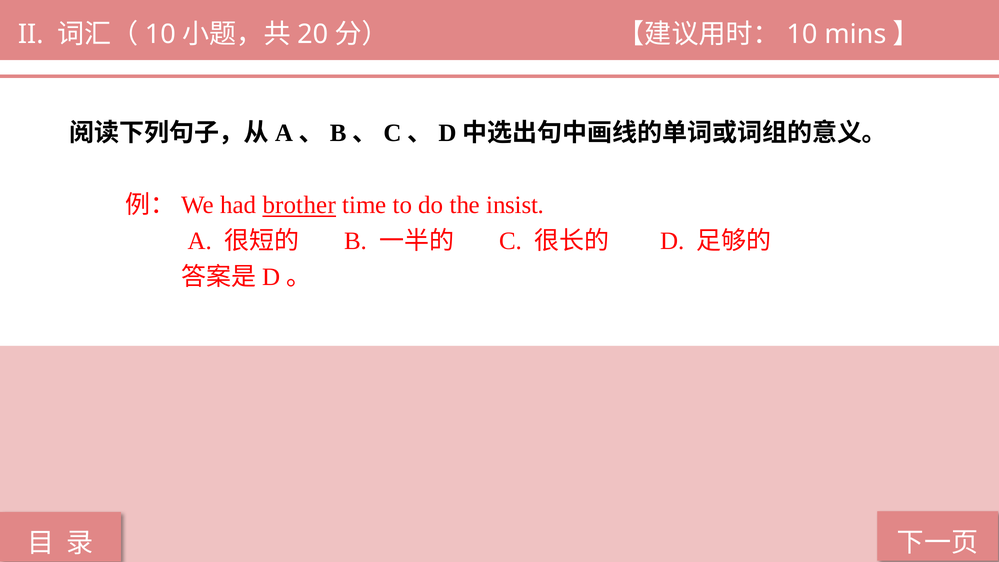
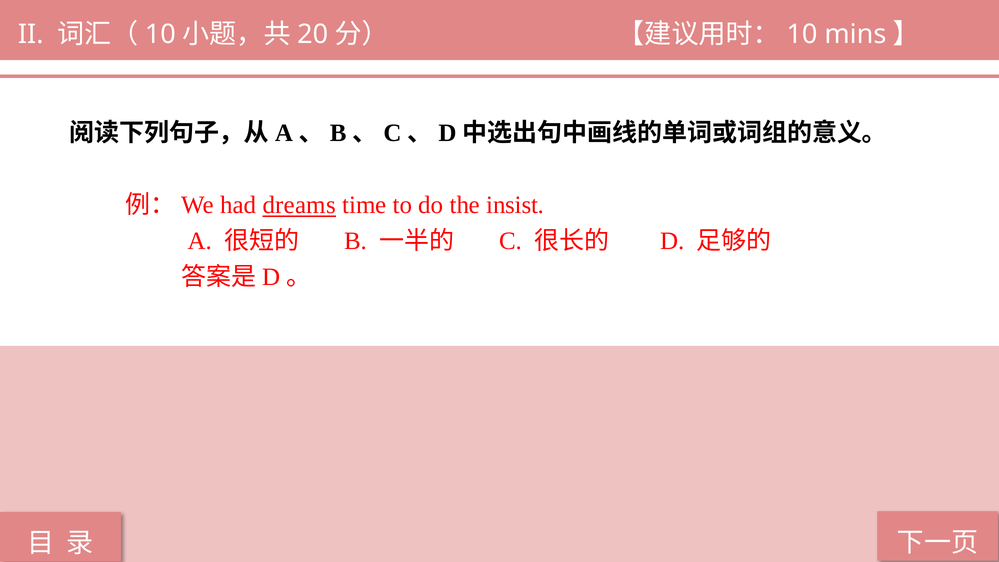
brother: brother -> dreams (299, 205)
